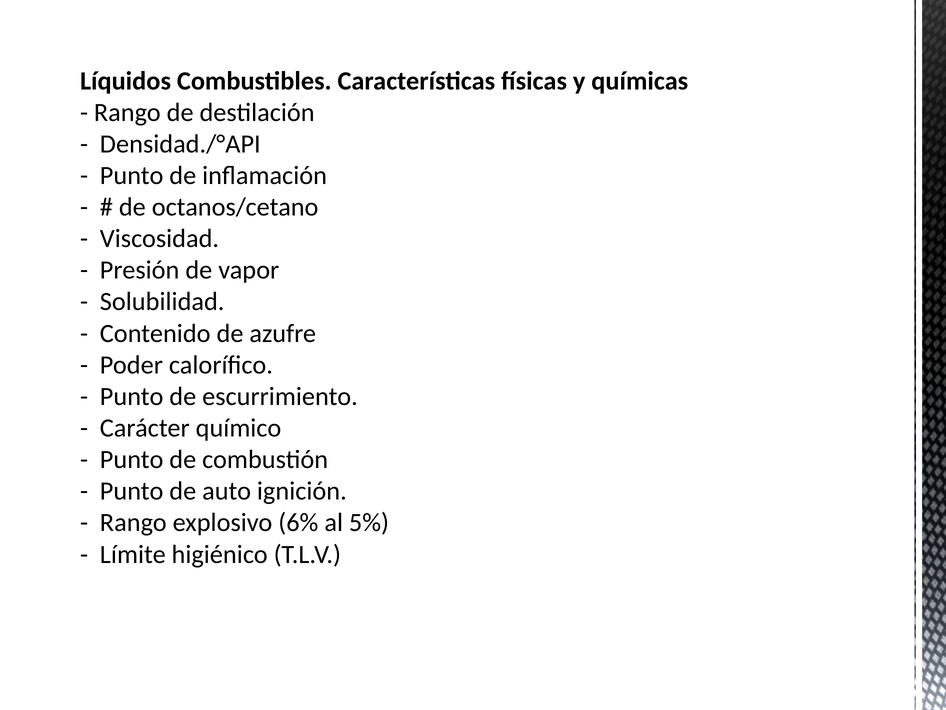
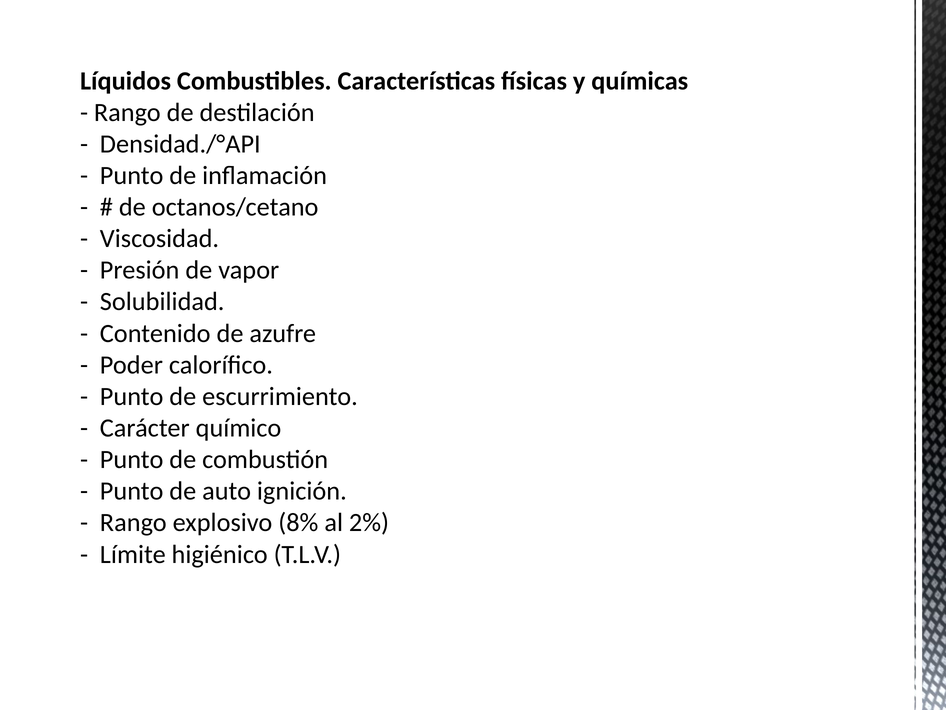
6%: 6% -> 8% (298, 522)
5%: 5% -> 2% (369, 522)
